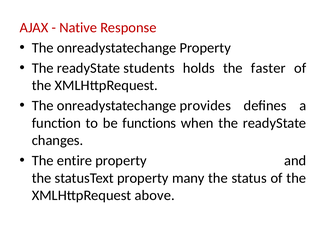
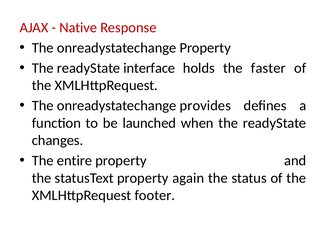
students: students -> interface (149, 68)
functions: functions -> launched (149, 123)
many: many -> again (188, 178)
above: above -> footer (155, 196)
